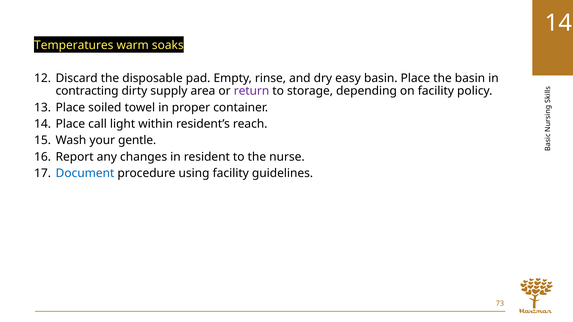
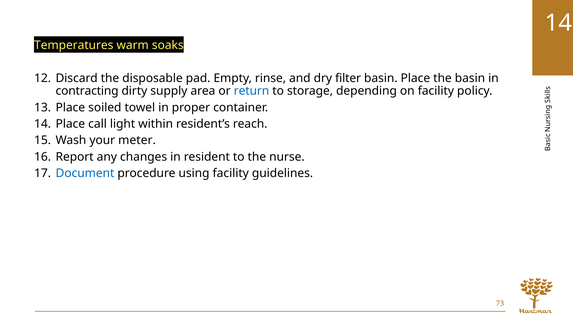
easy: easy -> filter (348, 78)
return colour: purple -> blue (252, 91)
gentle: gentle -> meter (137, 140)
